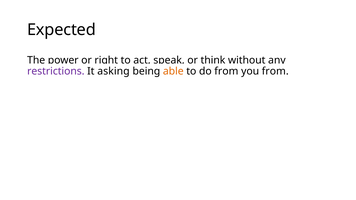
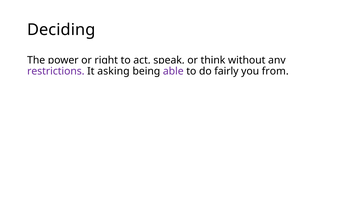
Expected: Expected -> Deciding (61, 30)
able colour: orange -> purple (173, 71)
do from: from -> fairly (226, 71)
